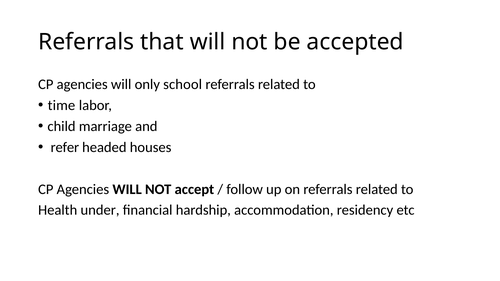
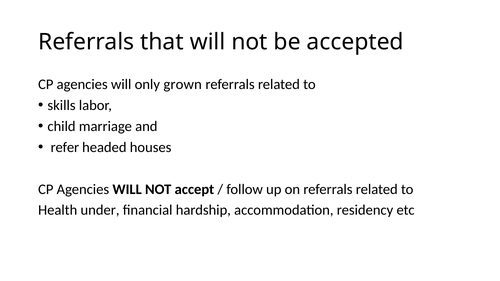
school: school -> grown (183, 85)
time: time -> skills (62, 106)
